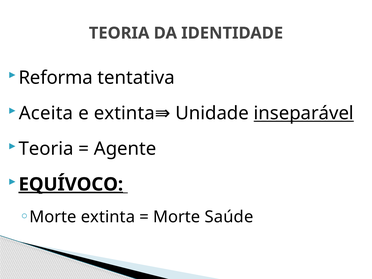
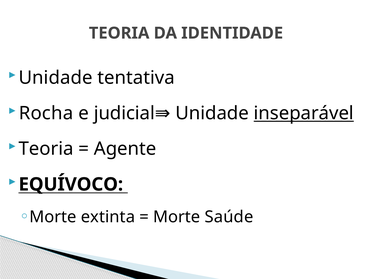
Reforma: Reforma -> Unidade (56, 78)
Aceita: Aceita -> Rocha (46, 113)
e extinta: extinta -> judicial (124, 113)
EQUÍVOCO underline: present -> none (71, 184)
